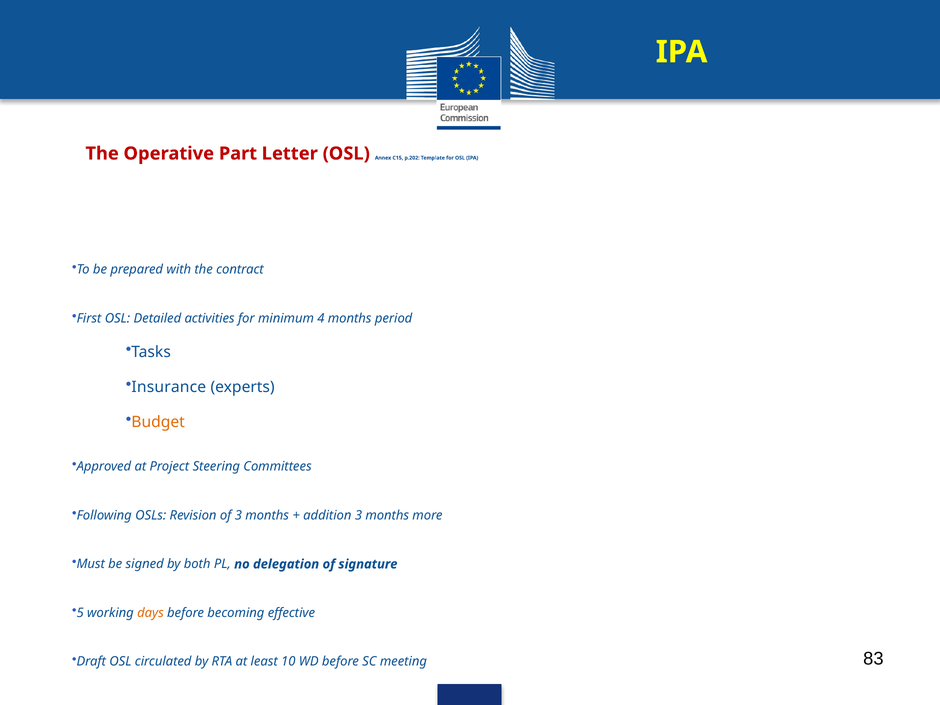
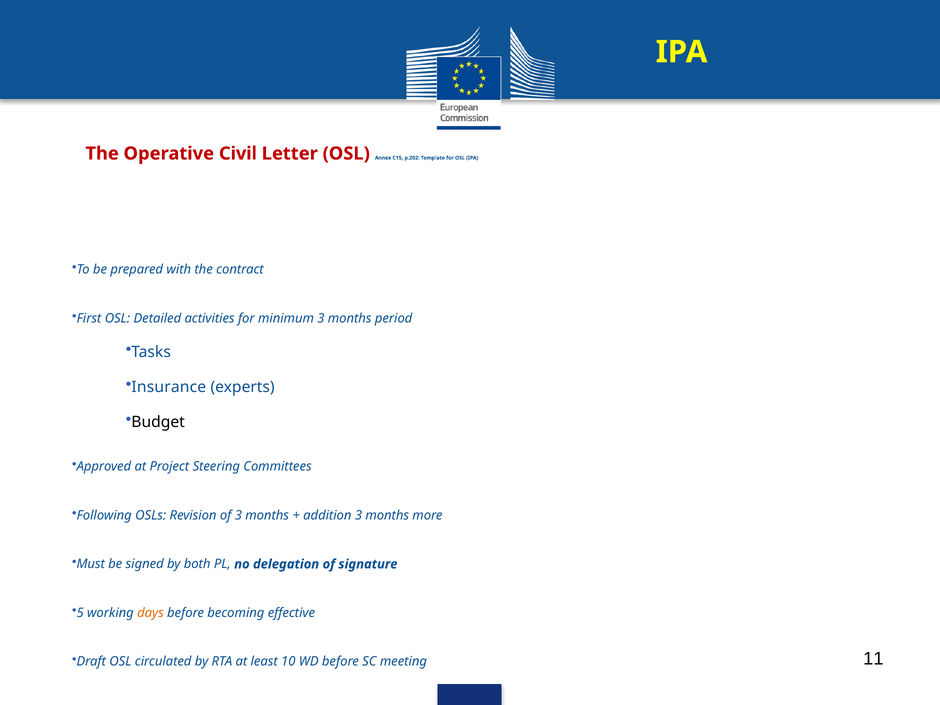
Part: Part -> Civil (238, 154)
minimum 4: 4 -> 3 (321, 318)
Budget colour: orange -> black (158, 422)
83: 83 -> 11 (873, 659)
